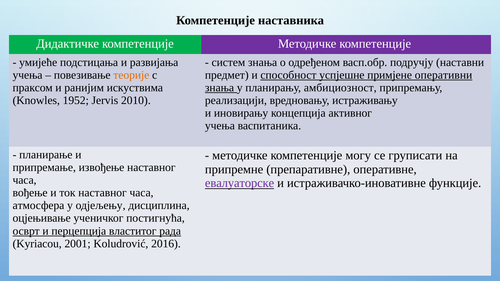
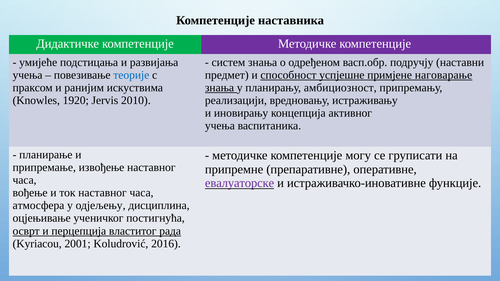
теорије colour: orange -> blue (131, 75)
оперативни: оперативни -> наговарање (444, 75)
1952: 1952 -> 1920 (76, 100)
